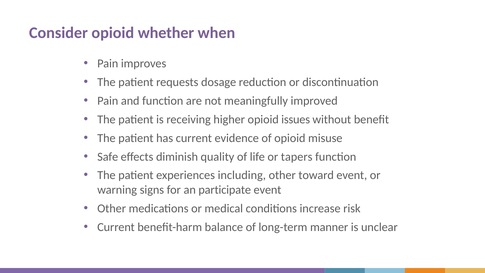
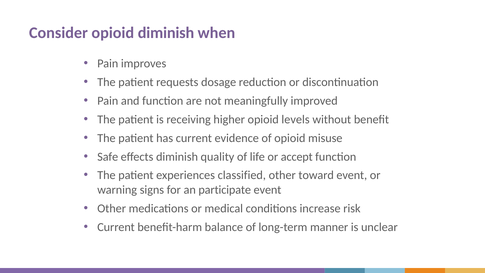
opioid whether: whether -> diminish (166, 33)
issues: issues -> levels (296, 119)
tapers: tapers -> accept (297, 157)
including: including -> classified (242, 175)
